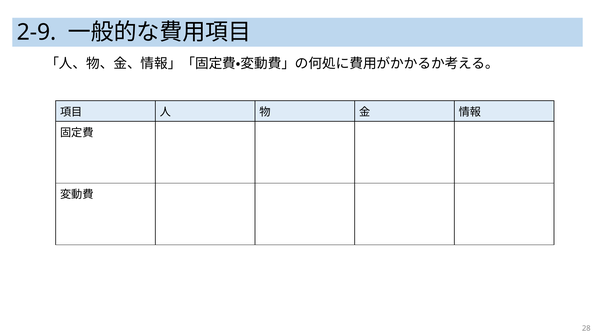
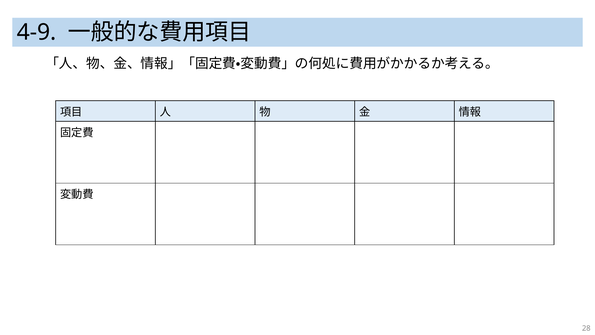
2-9: 2-9 -> 4-9 (37, 32)
